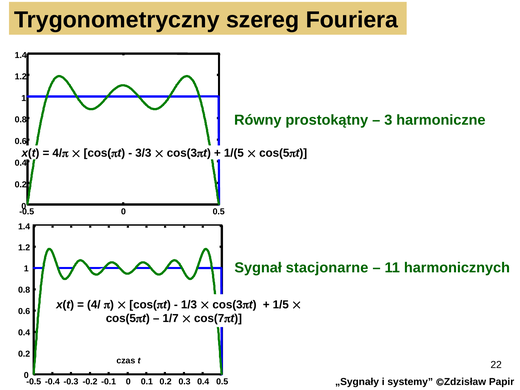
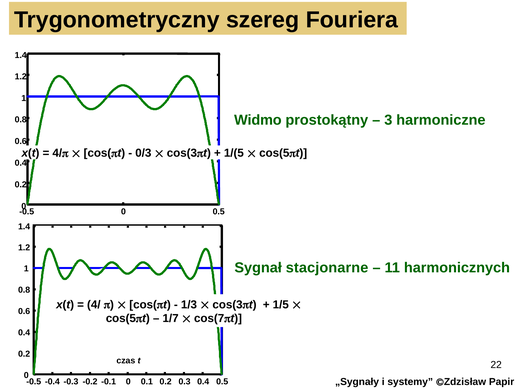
Równy: Równy -> Widmo (258, 120)
3/3: 3/3 -> 0/3 (143, 153)
